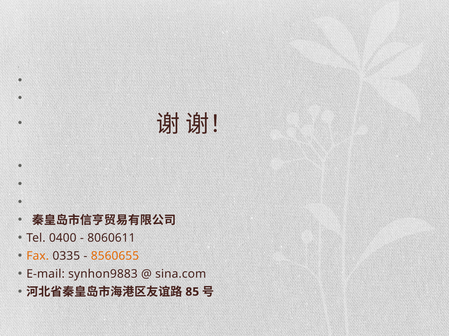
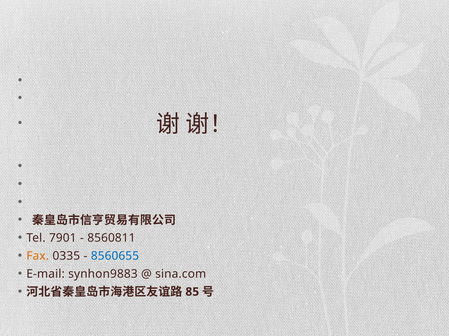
0400: 0400 -> 7901 (63, 239)
8060611: 8060611 -> 8560811 (111, 239)
8560655 colour: orange -> blue (115, 257)
